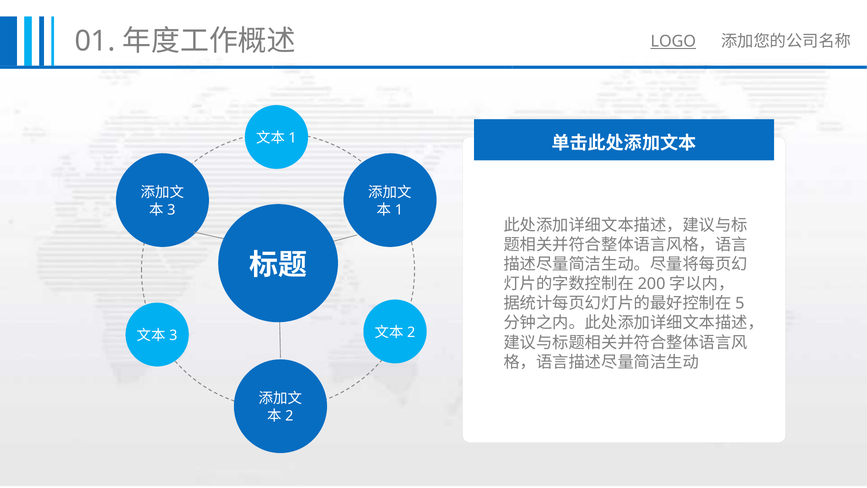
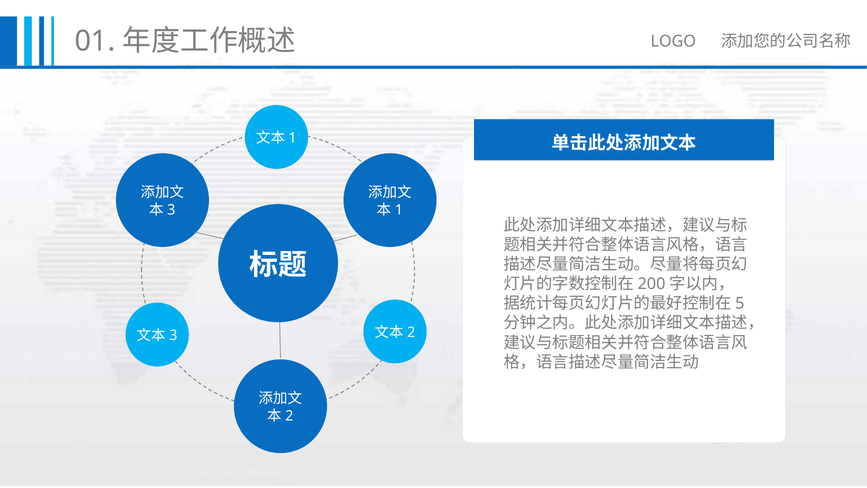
LOGO underline: present -> none (673, 41)
